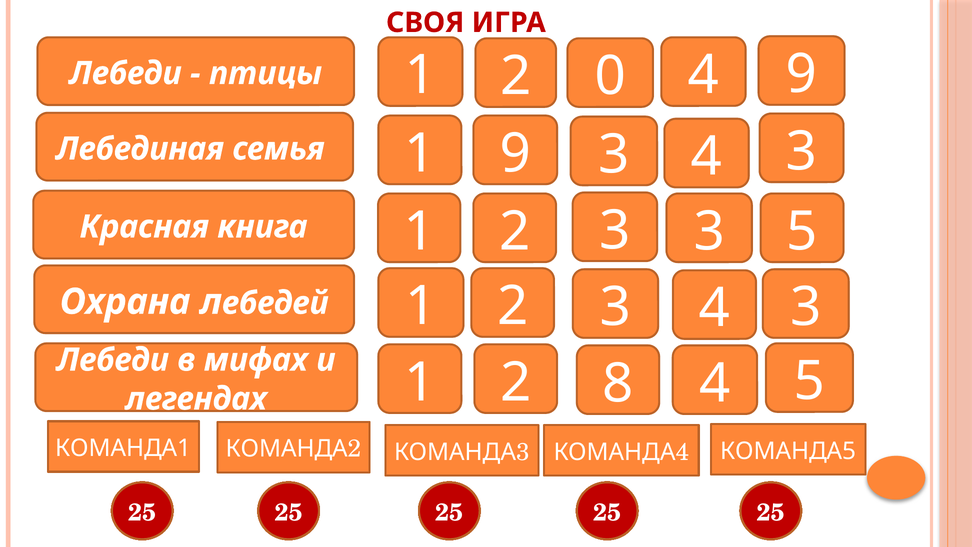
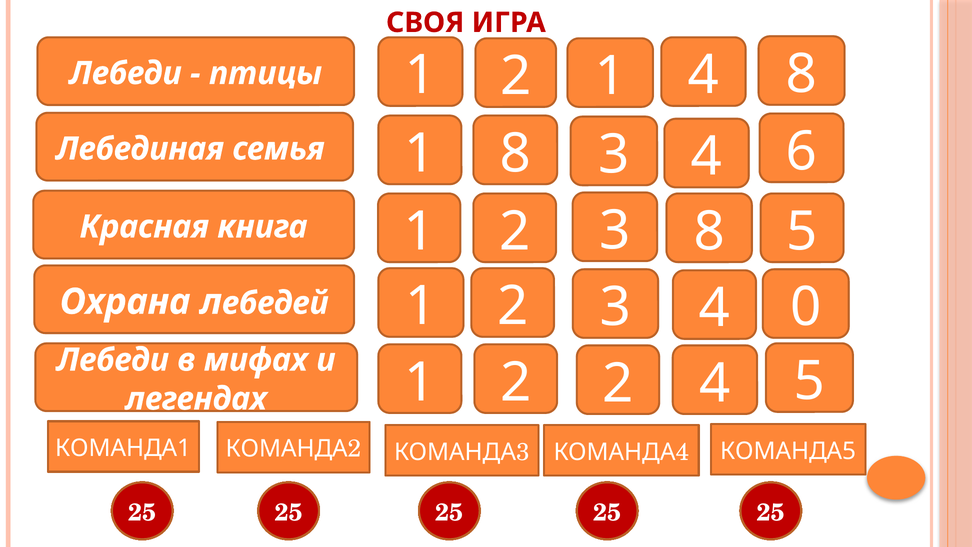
2 0: 0 -> 1 (610, 76)
4 9: 9 -> 8 (802, 74)
1 9: 9 -> 8 (515, 154)
3: 3 -> 6 (802, 152)
3 3: 3 -> 8 (709, 232)
2 3 4 3: 3 -> 0 (806, 307)
2 8: 8 -> 2 (618, 383)
